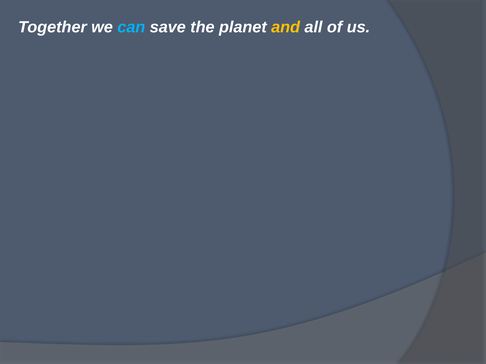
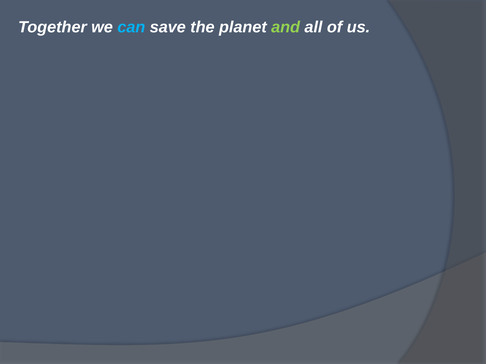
and colour: yellow -> light green (286, 27)
